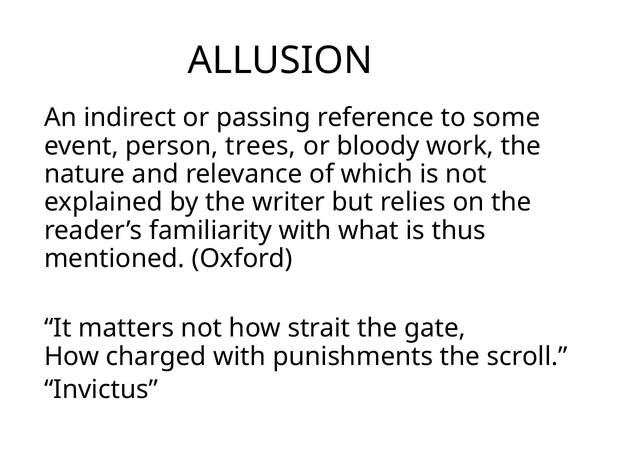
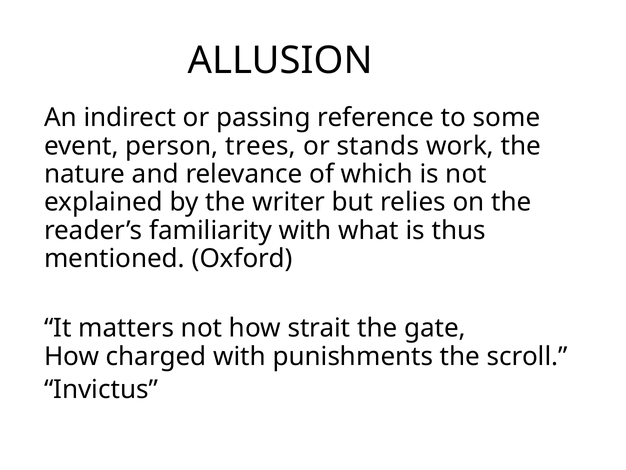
bloody: bloody -> stands (378, 146)
